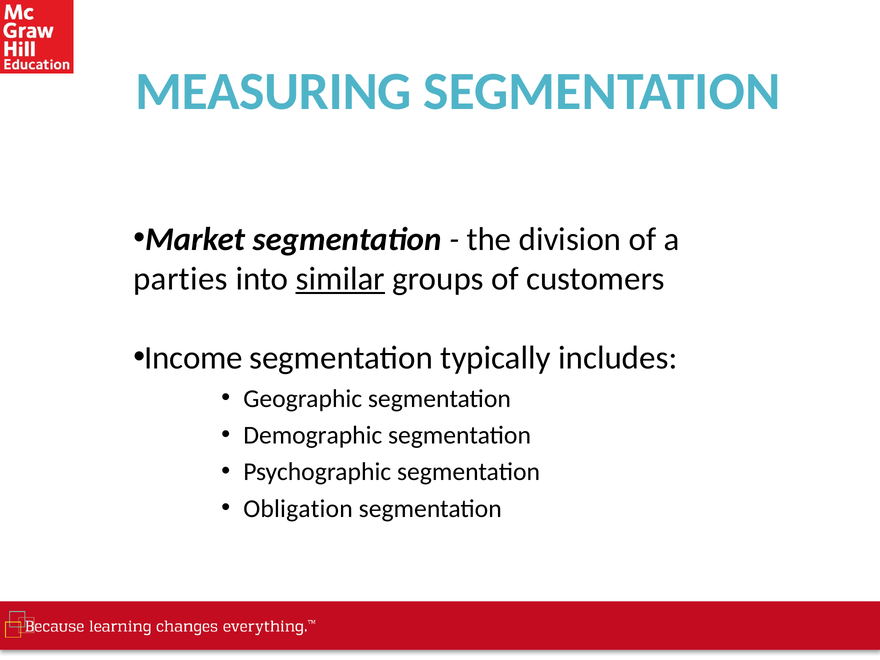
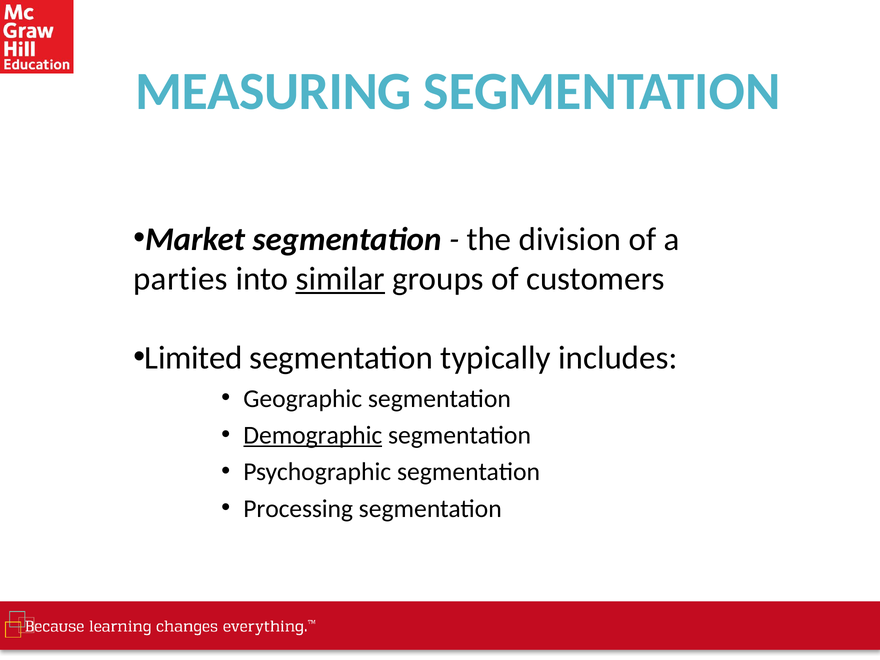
Income: Income -> Limited (194, 358)
Demographic underline: none -> present (313, 435)
Obligation: Obligation -> Processing (298, 509)
